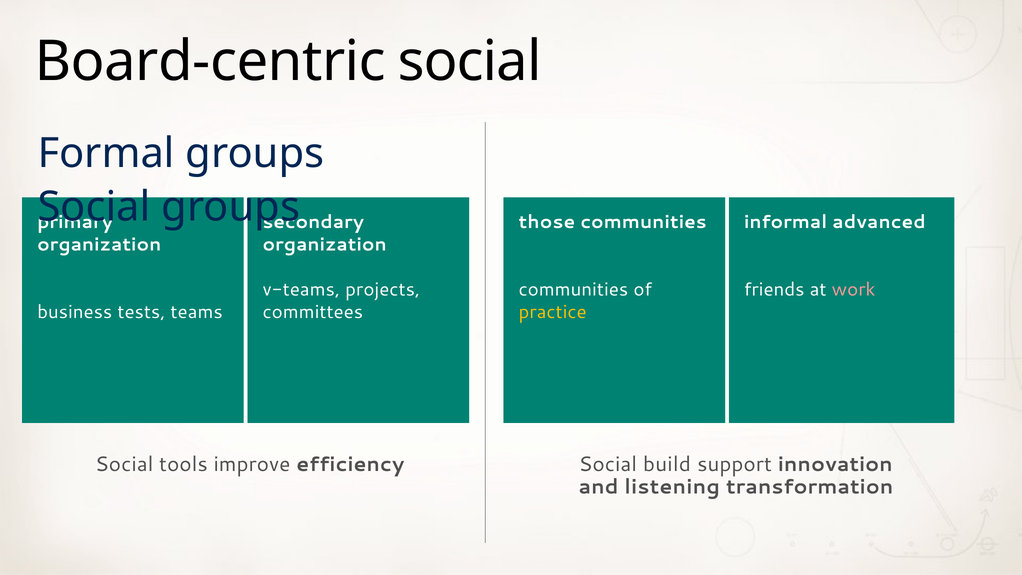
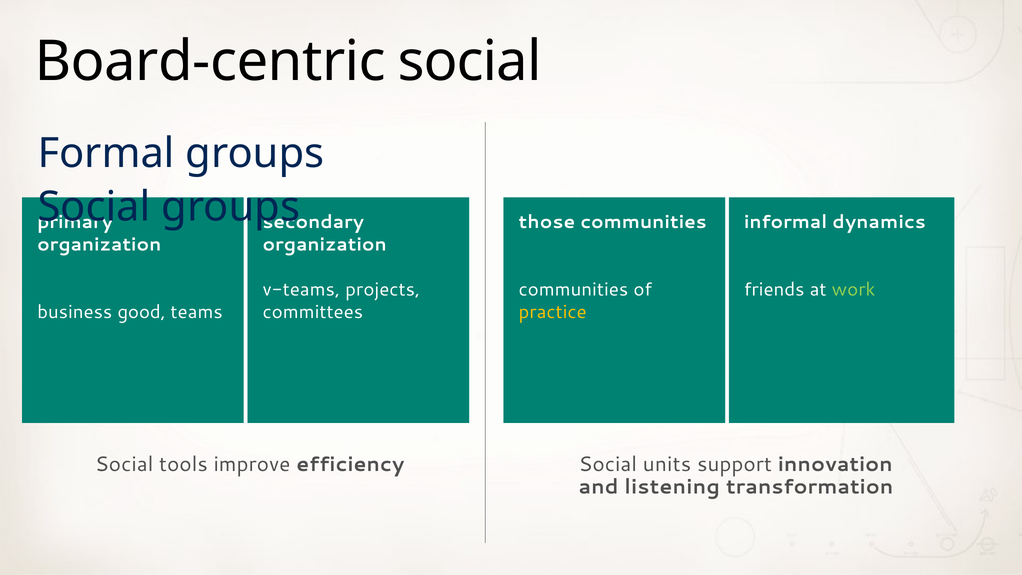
advanced: advanced -> dynamics (879, 222)
work colour: pink -> light green (854, 289)
tests: tests -> good (142, 312)
build: build -> units (667, 464)
